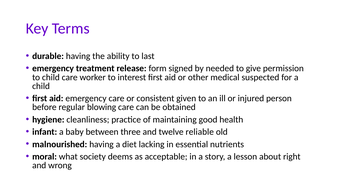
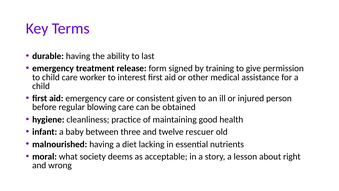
needed: needed -> training (220, 68)
suspected: suspected -> assistance (260, 77)
reliable: reliable -> rescuer (200, 132)
